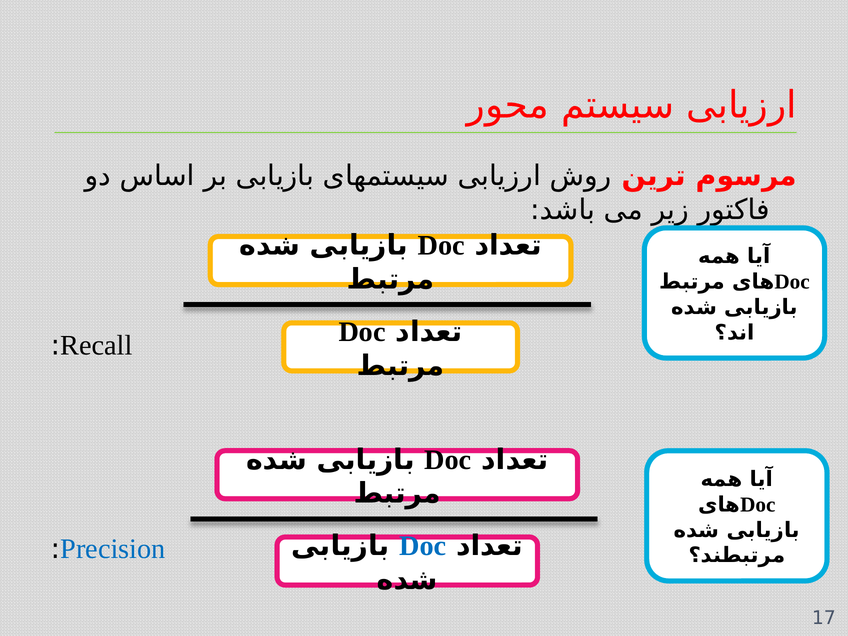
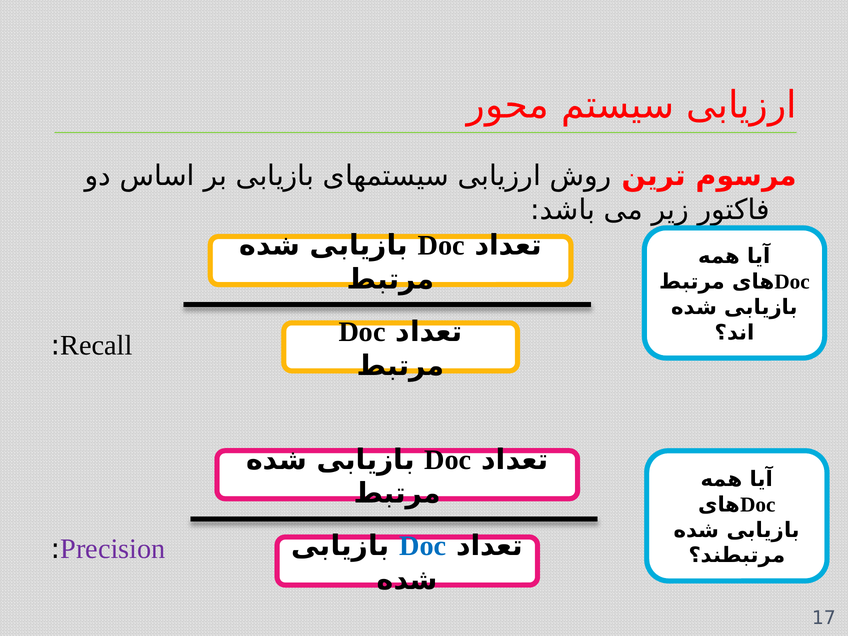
Precision colour: blue -> purple (113, 549)
